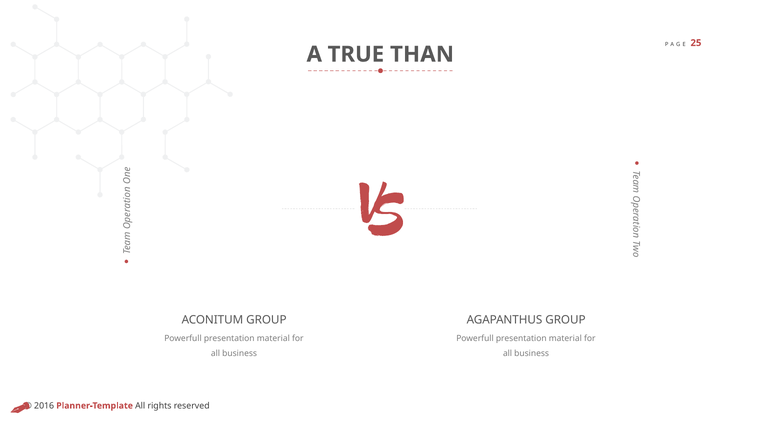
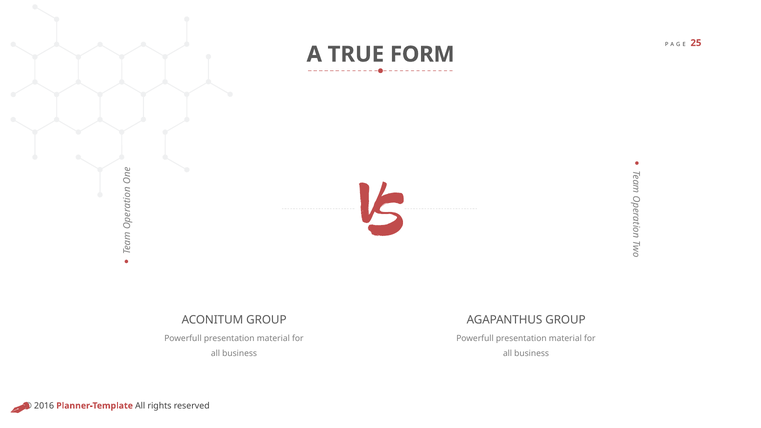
THAN: THAN -> FORM (422, 54)
